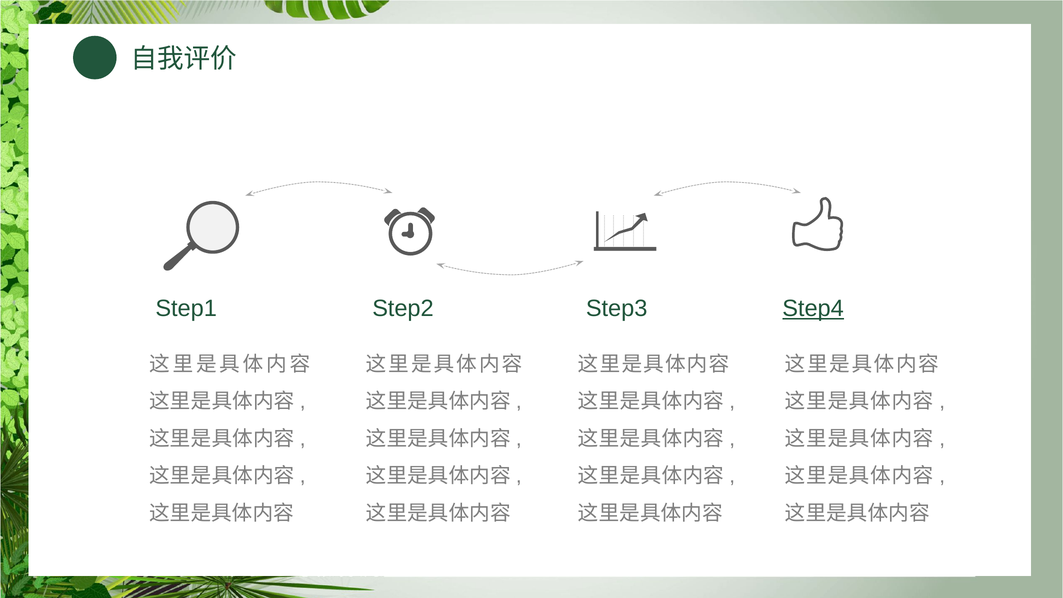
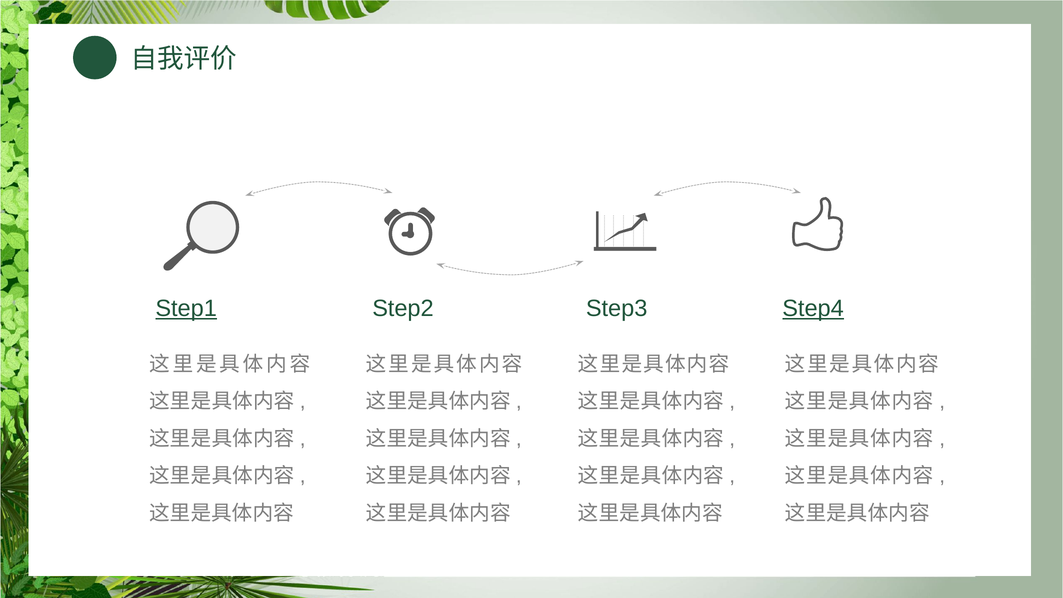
Step1 underline: none -> present (186, 308)
